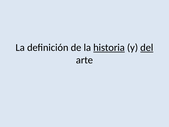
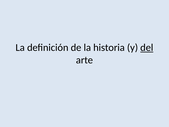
historia underline: present -> none (109, 47)
